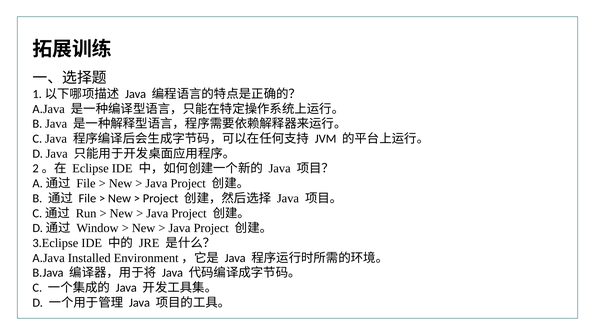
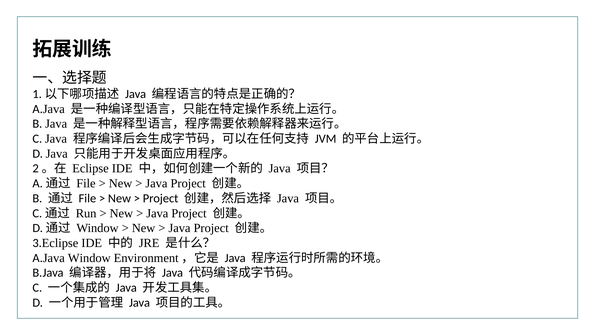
A.Java Installed: Installed -> Window (89, 258)
